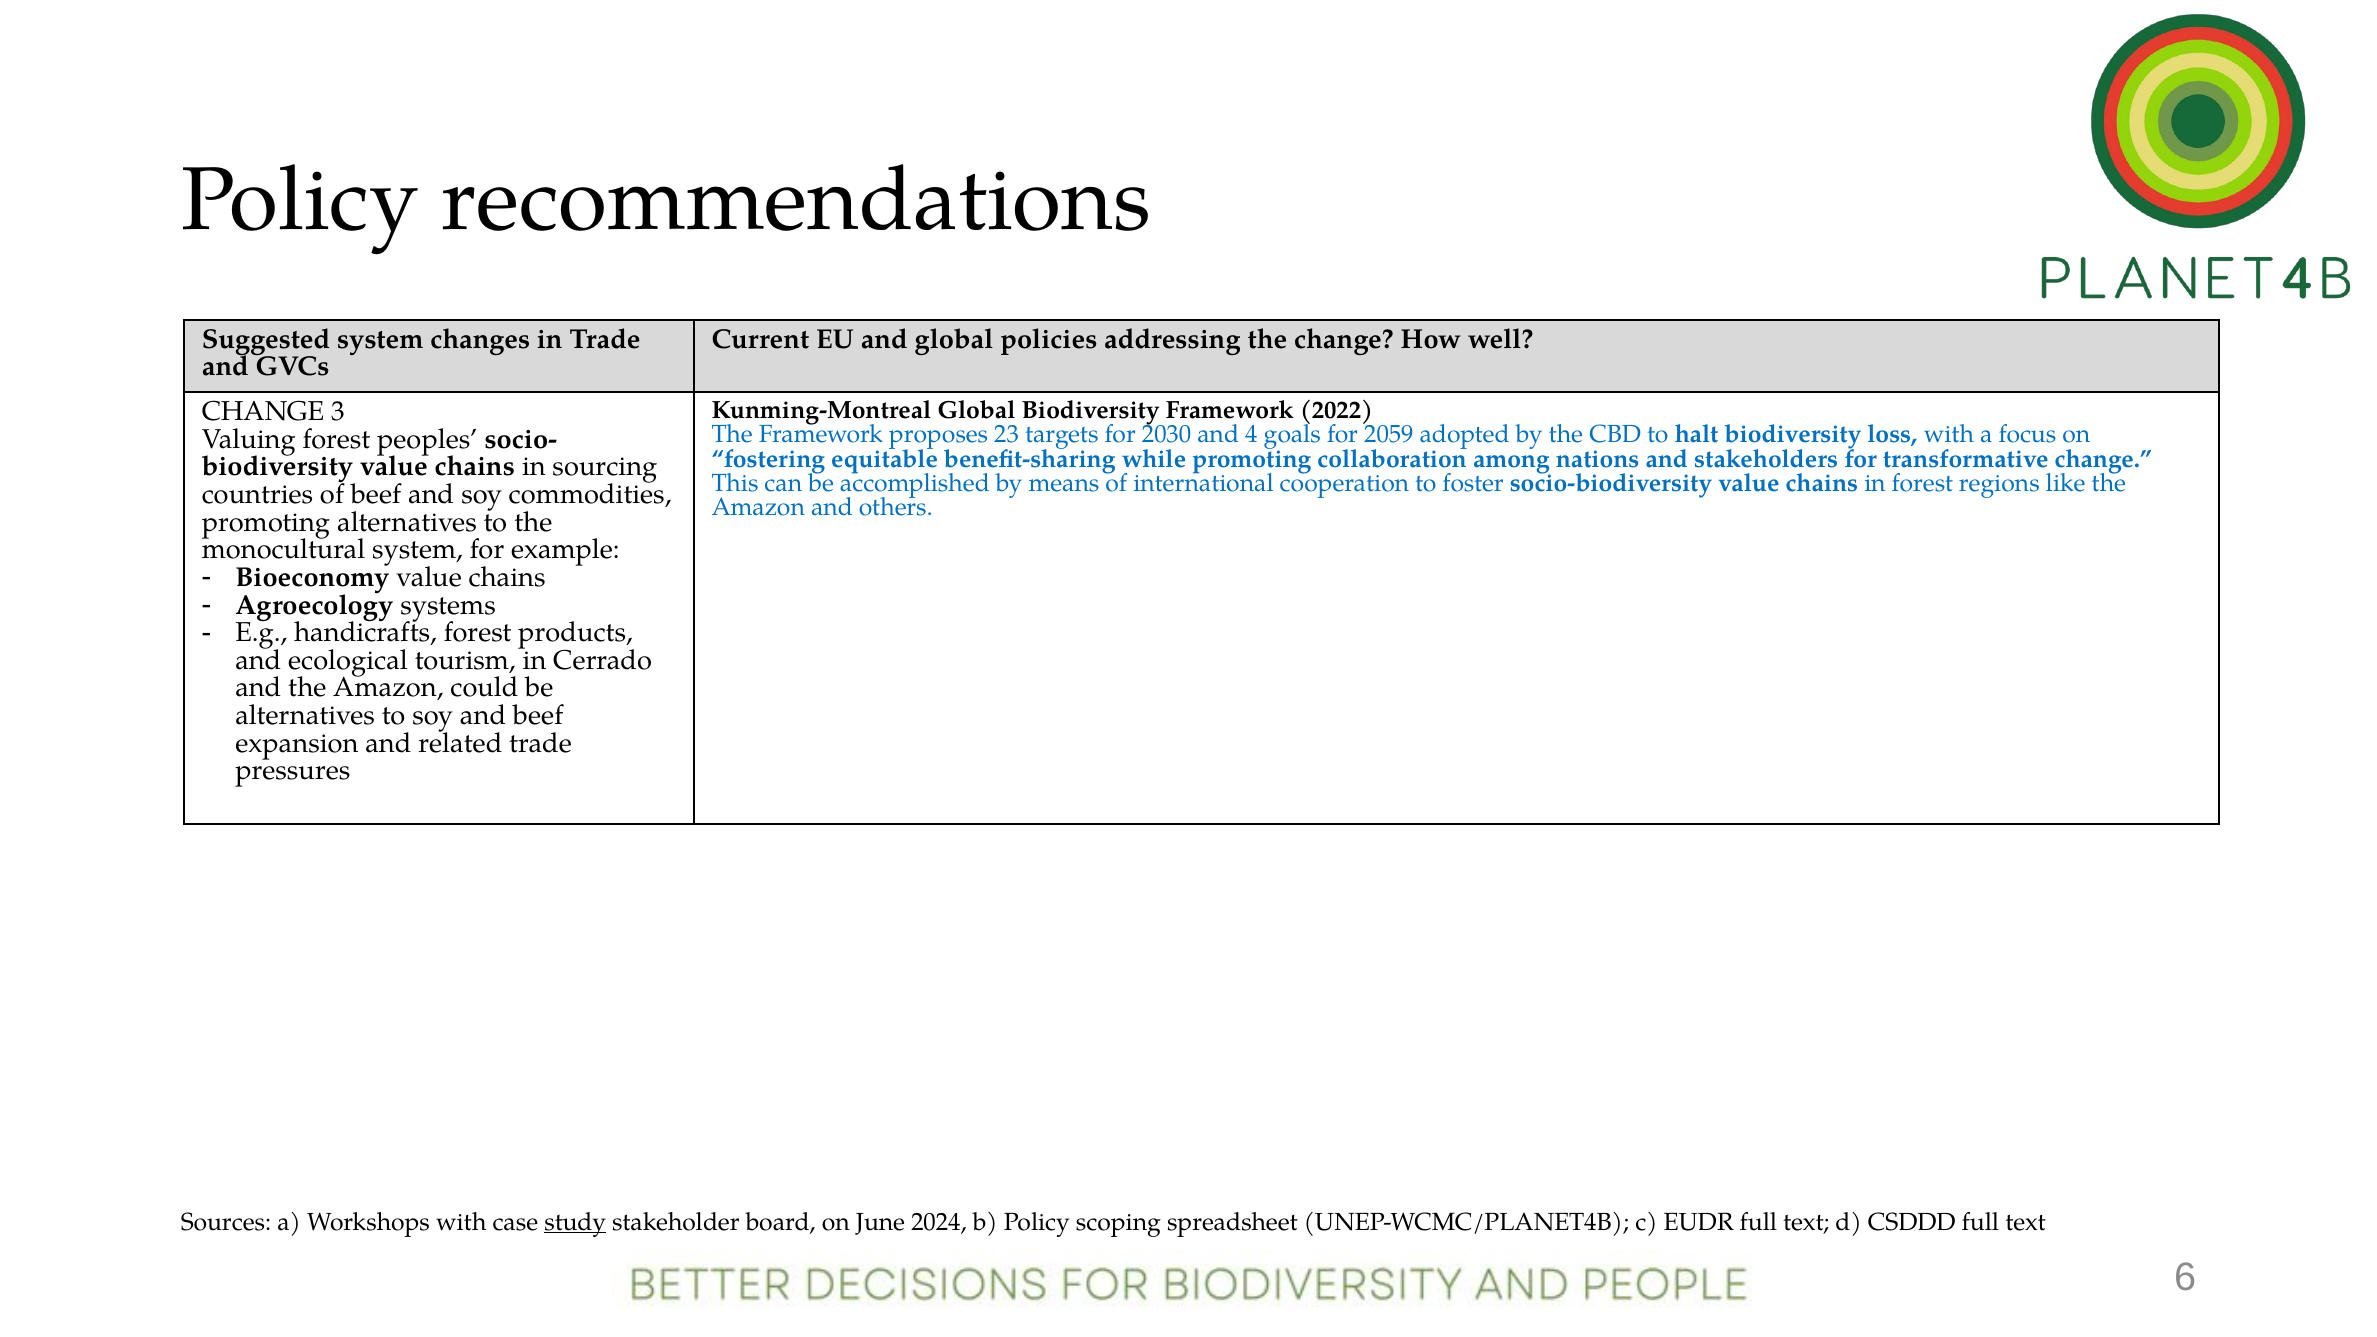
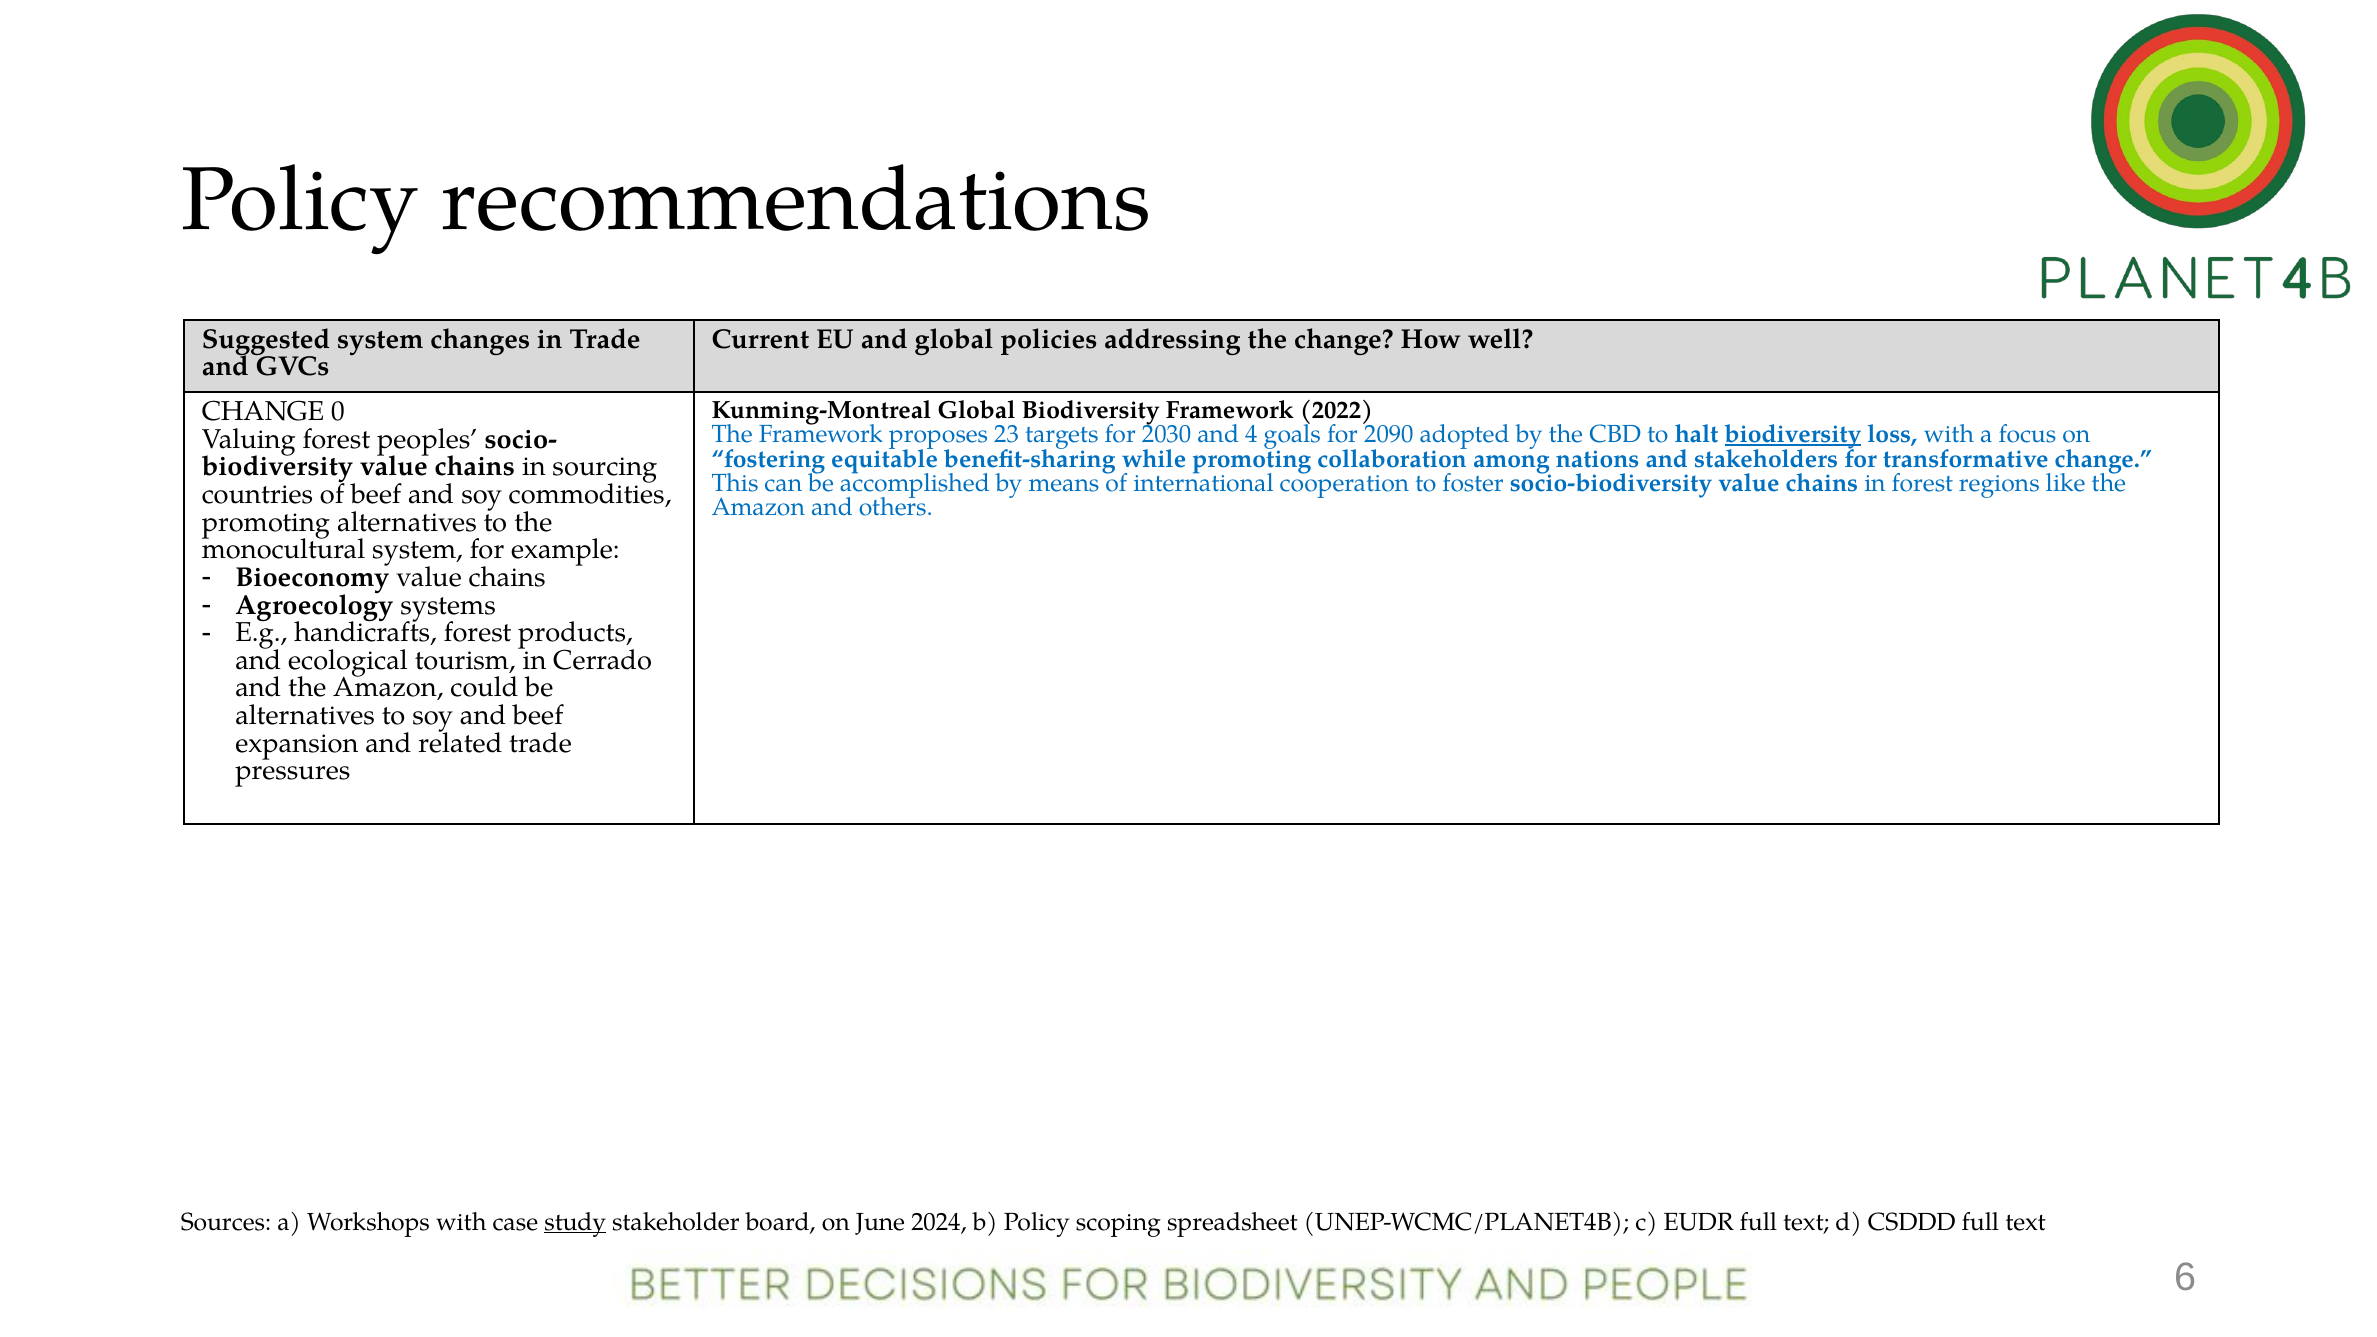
3: 3 -> 0 (338, 412)
2059: 2059 -> 2090 (1389, 434)
biodiversity underline: none -> present (1793, 434)
